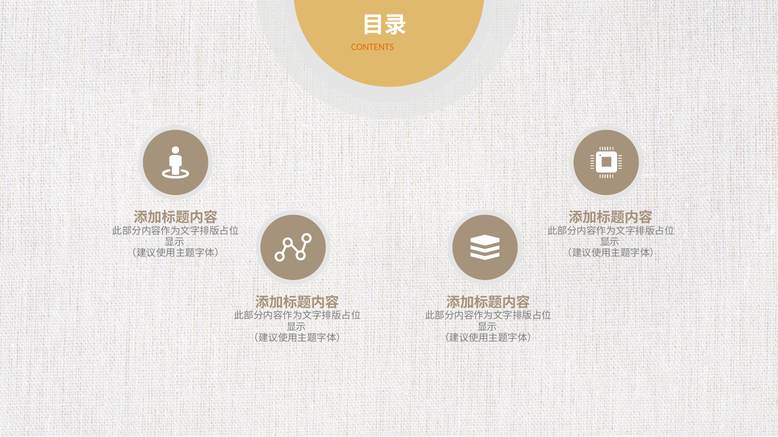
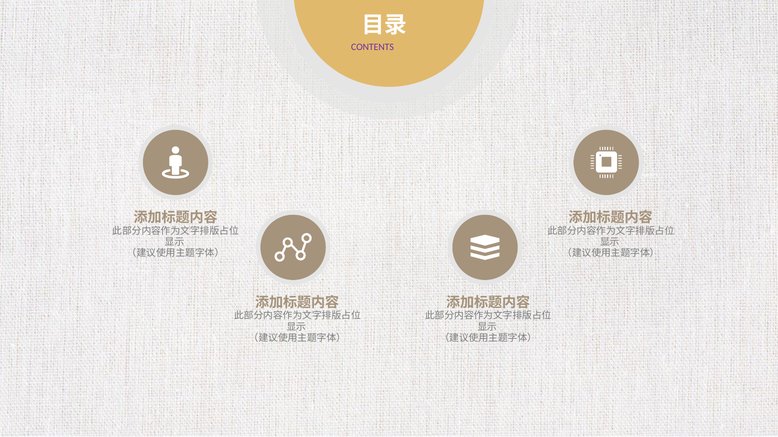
CONTENTS colour: orange -> purple (372, 47)
